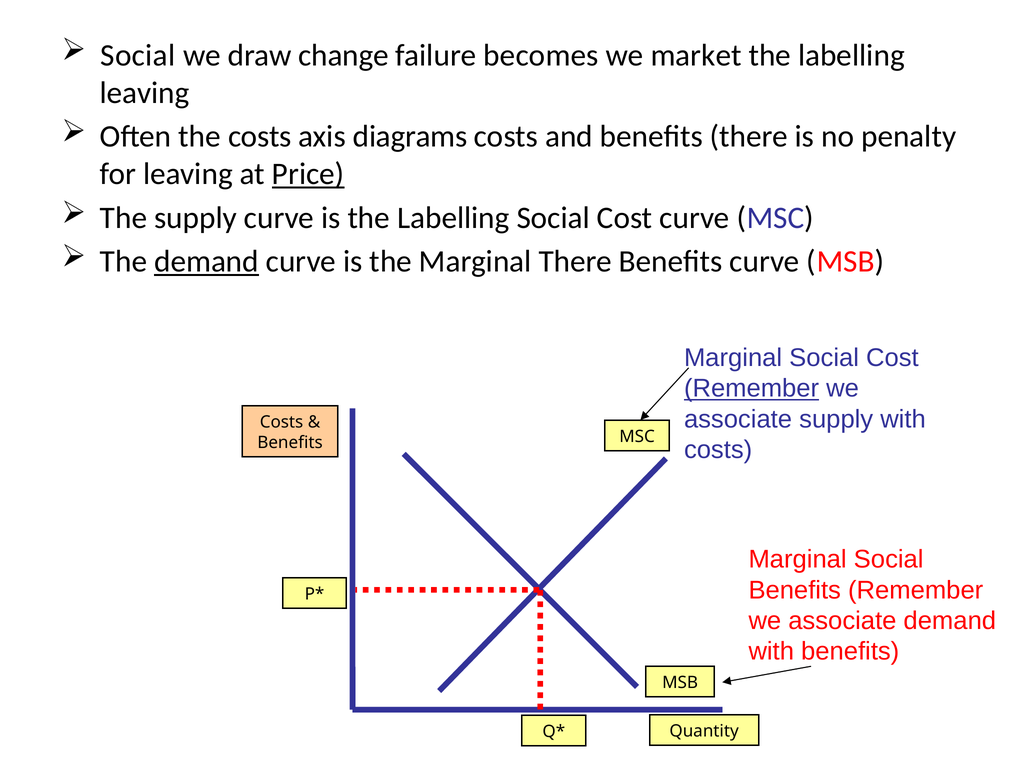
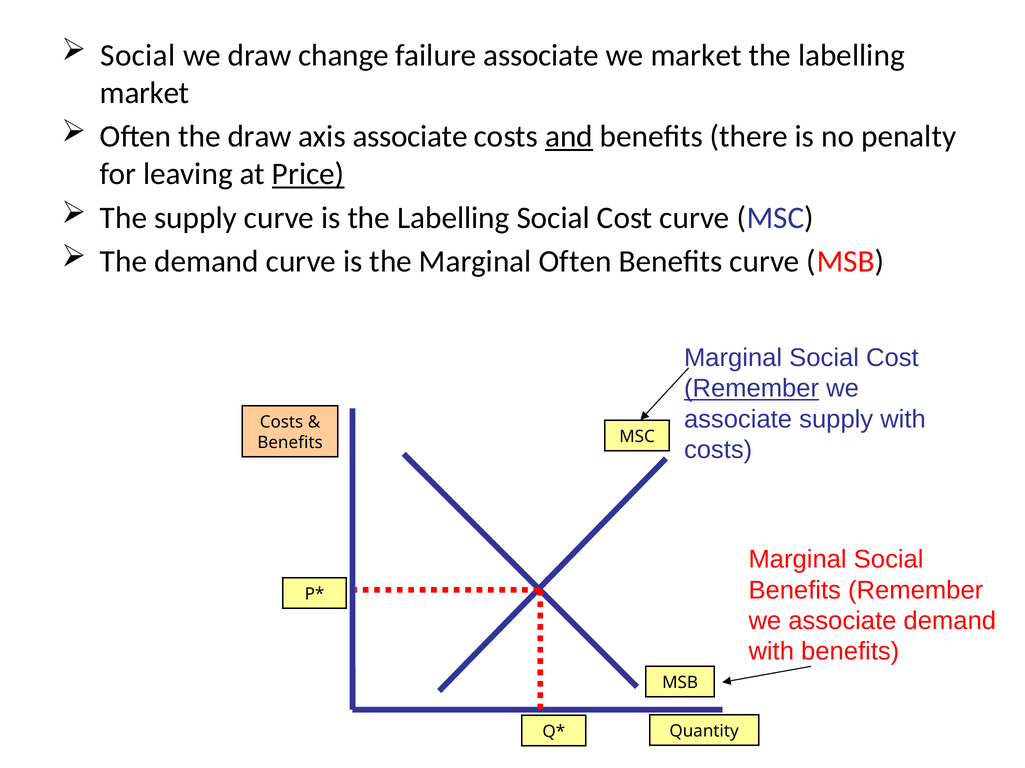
failure becomes: becomes -> associate (541, 55)
leaving: leaving -> market (145, 93)
the costs: costs -> draw (260, 137)
axis diagrams: diagrams -> associate (410, 137)
and underline: none -> present (569, 137)
demand underline: present -> none (206, 262)
Marginal There: There -> Often (575, 262)
